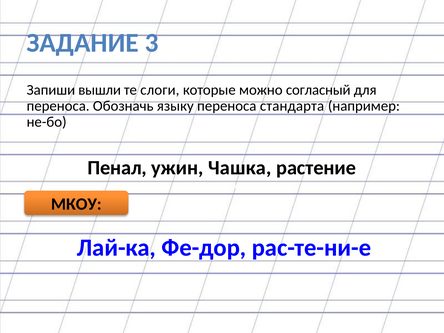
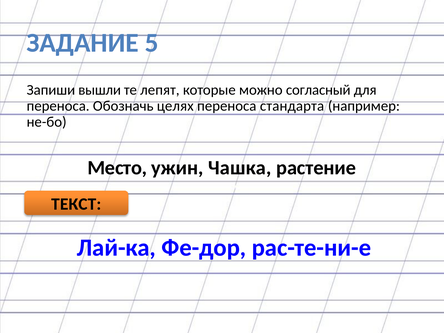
3: 3 -> 5 (152, 43)
слоги: слоги -> лепят (160, 90)
языку: языку -> целях (175, 106)
Пенал: Пенал -> Место (117, 168)
МКОУ: МКОУ -> ТЕКСТ (76, 204)
